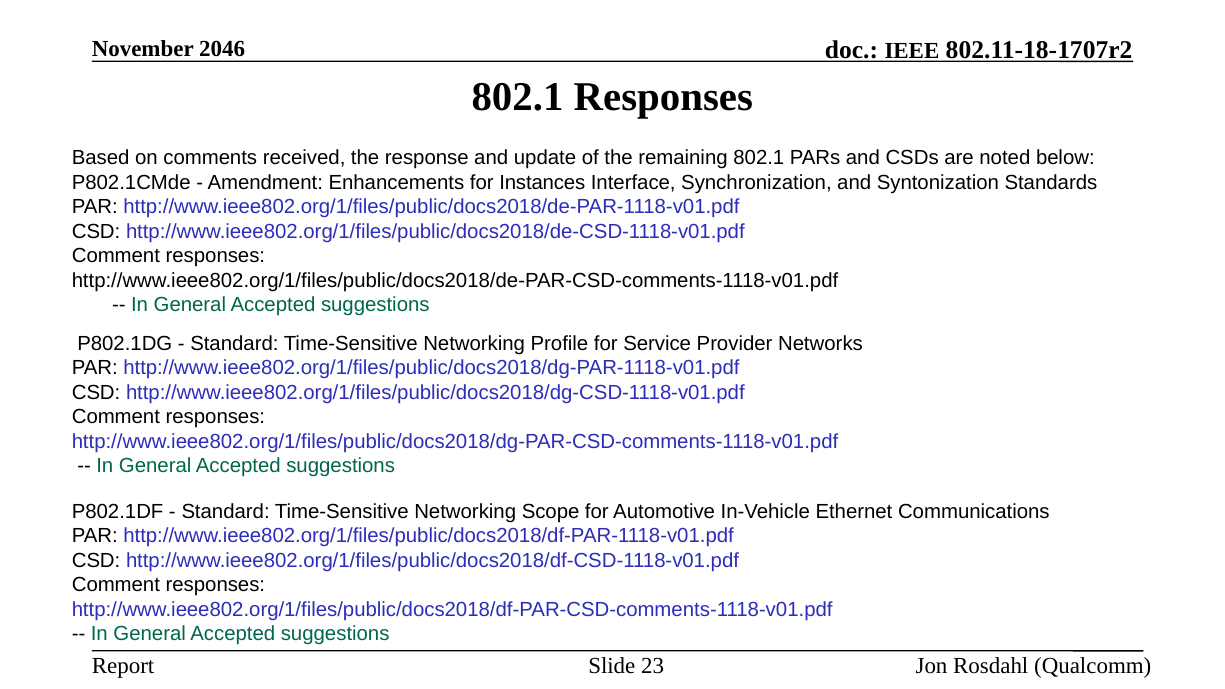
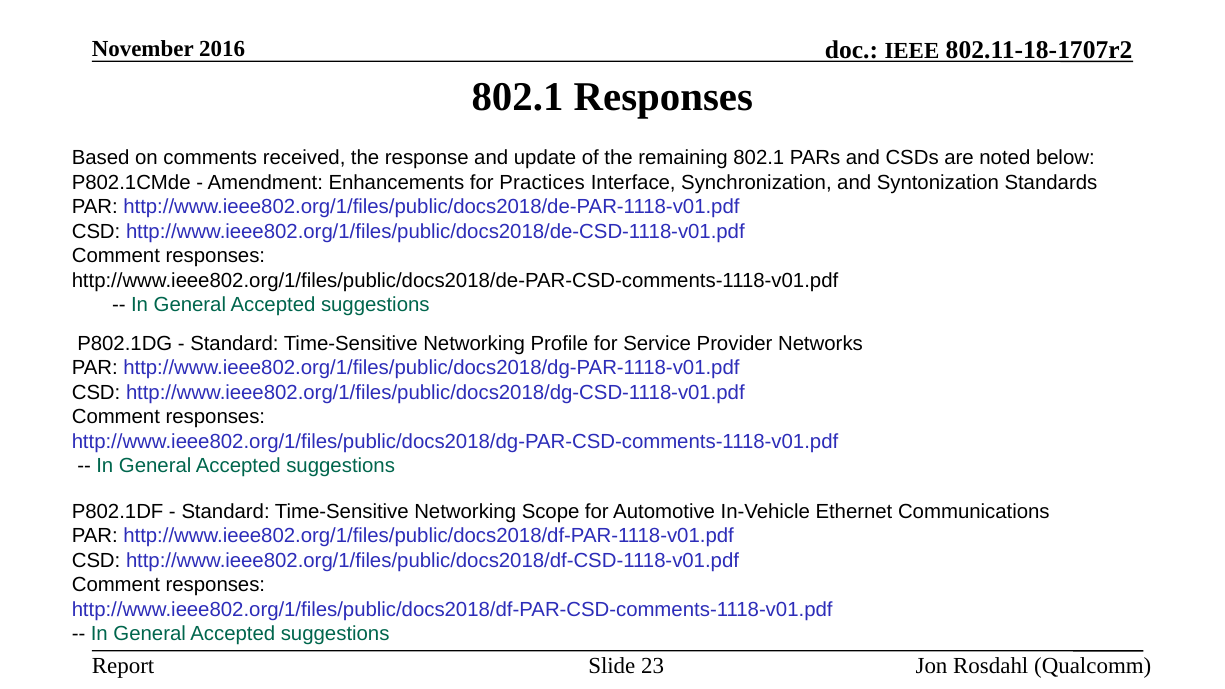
2046: 2046 -> 2016 (222, 49)
Instances: Instances -> Practices (542, 183)
